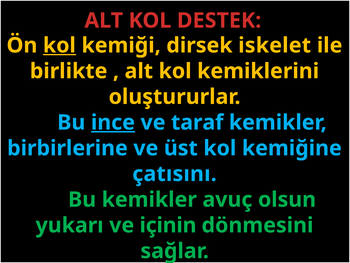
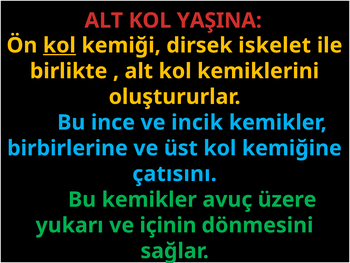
DESTEK: DESTEK -> YAŞINA (219, 21)
ince underline: present -> none (113, 122)
taraf: taraf -> incik (197, 122)
olsun: olsun -> üzere (287, 199)
